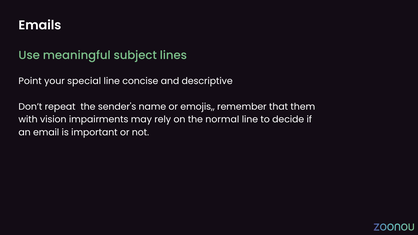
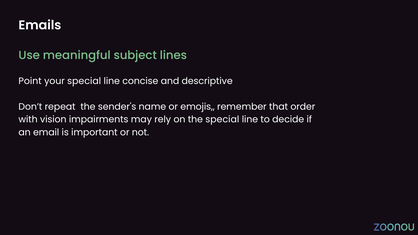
them: them -> order (303, 107)
the normal: normal -> special (222, 120)
